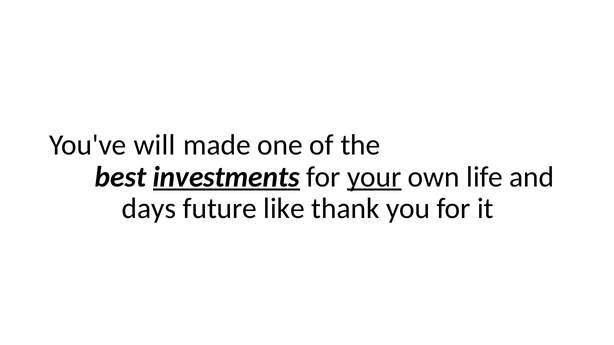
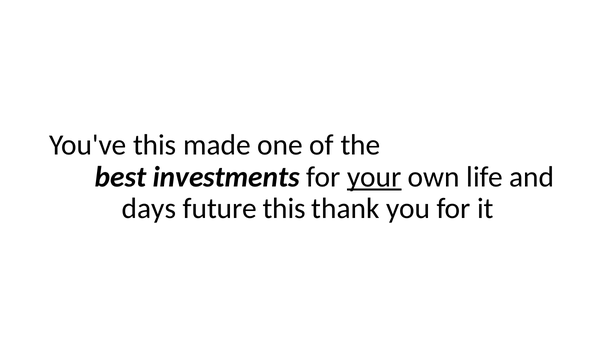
You've will: will -> this (155, 145)
investments underline: present -> none (226, 177)
future like: like -> this (284, 209)
